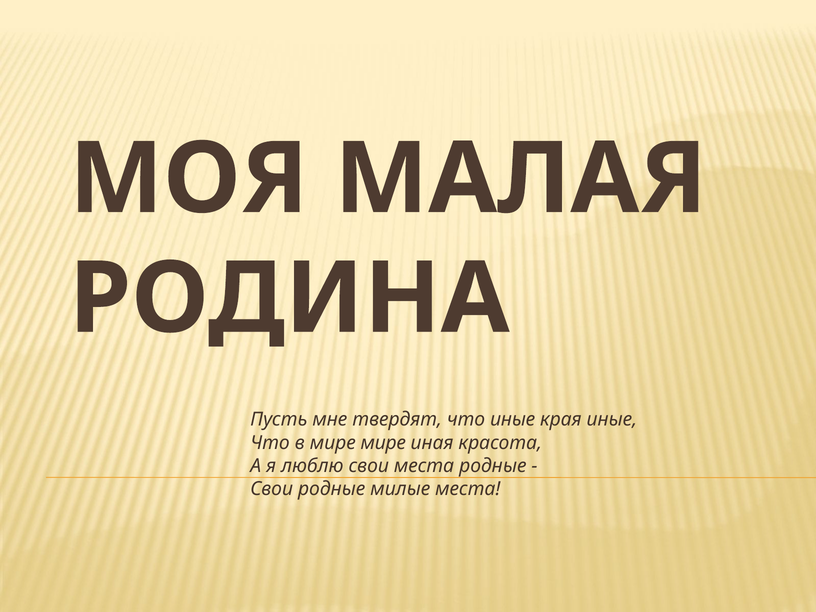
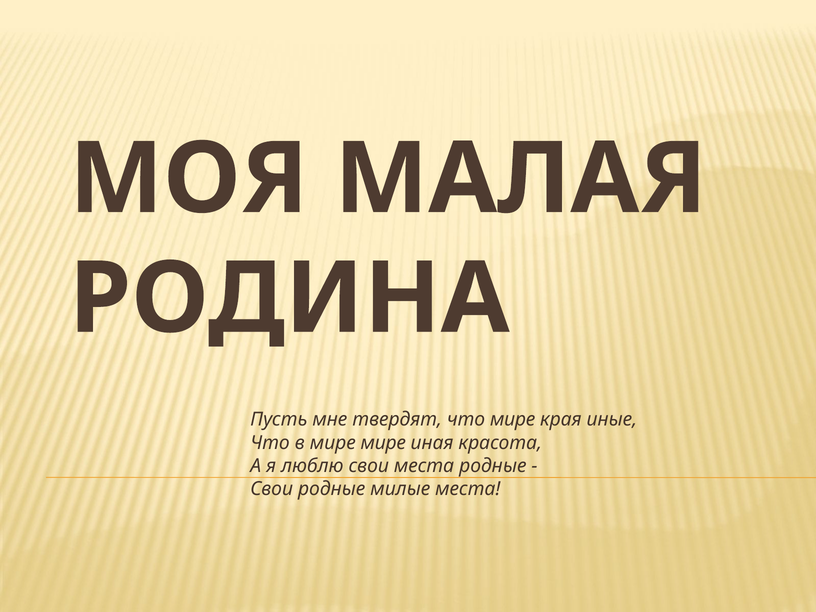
что иные: иные -> мире (513, 420)
